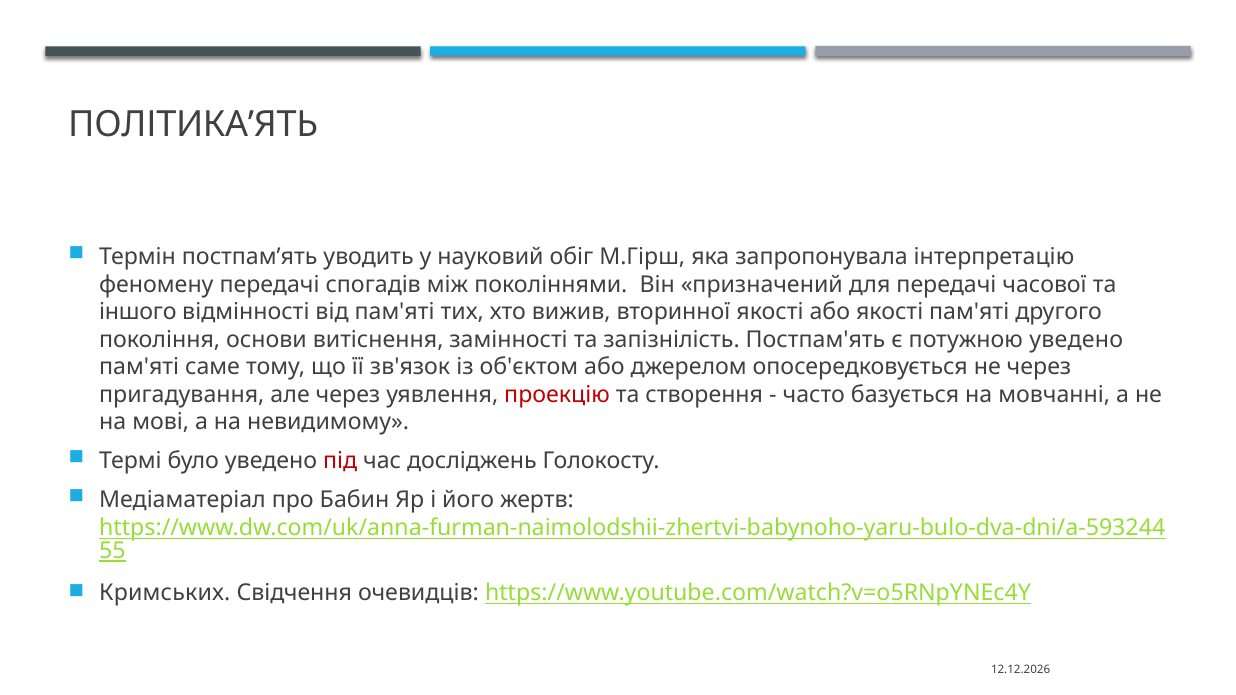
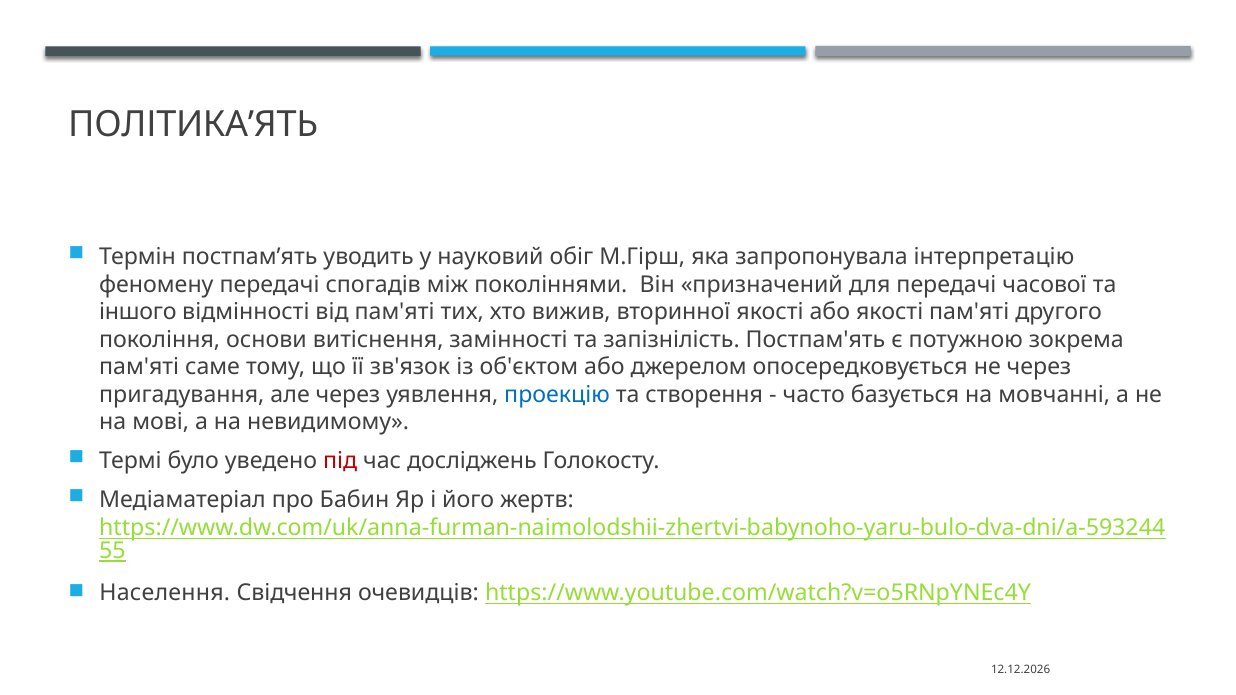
потужною уведено: уведено -> зокрема (1076, 340)
проекцію colour: red -> blue (557, 395)
Кримських: Кримських -> Населення (165, 593)
